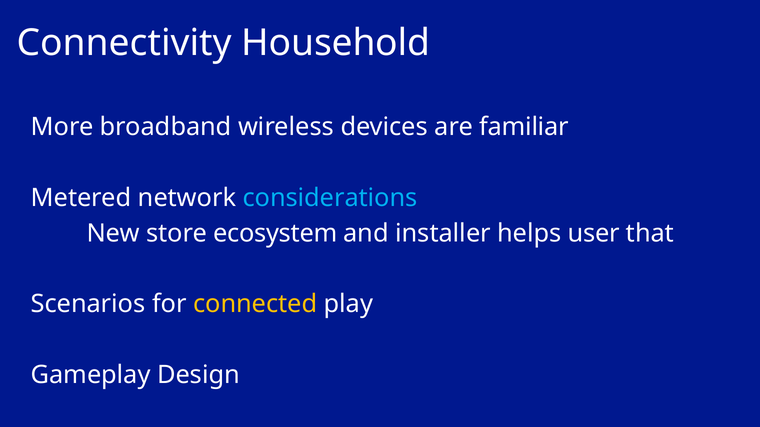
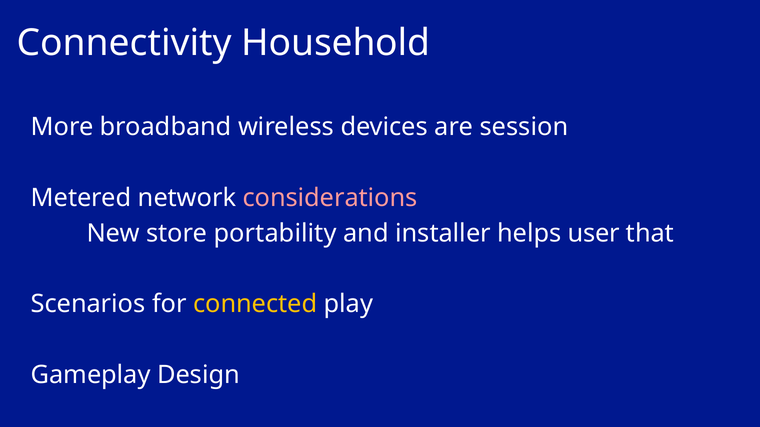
familiar: familiar -> session (524, 127)
considerations colour: light blue -> pink (330, 198)
ecosystem: ecosystem -> portability (275, 233)
